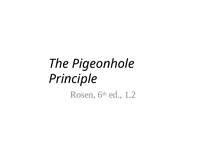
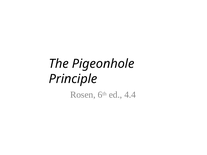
1.2: 1.2 -> 4.4 (130, 95)
